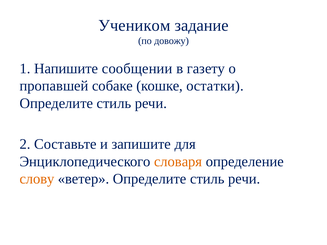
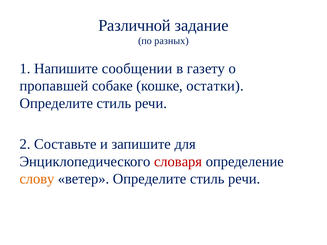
Учеником: Учеником -> Различной (134, 25)
довожу: довожу -> разных (171, 41)
словаря colour: orange -> red (178, 162)
